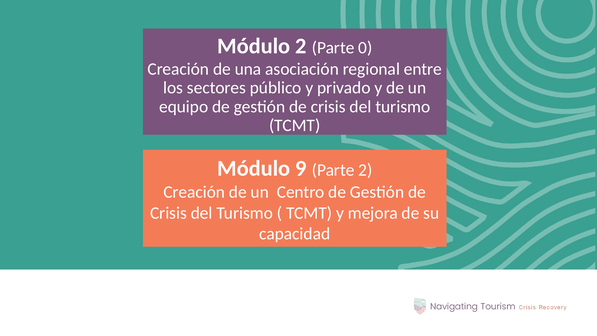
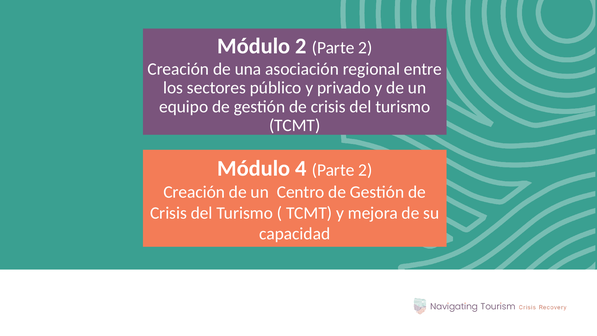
2 Parte 0: 0 -> 2 (365, 48)
9: 9 -> 4 (301, 168)
